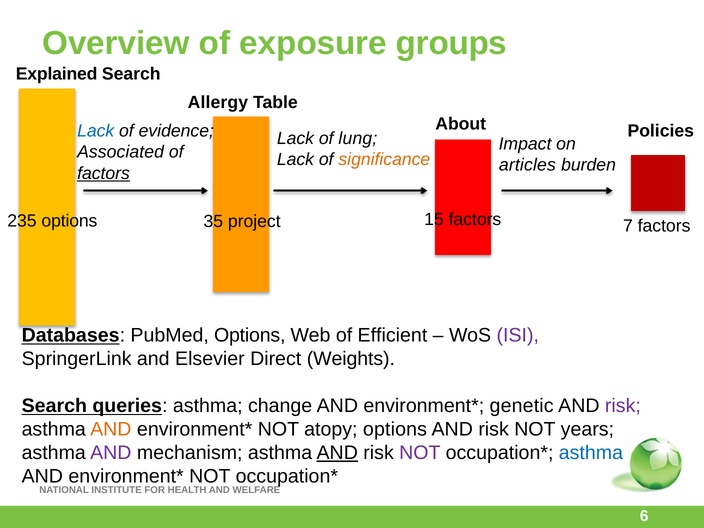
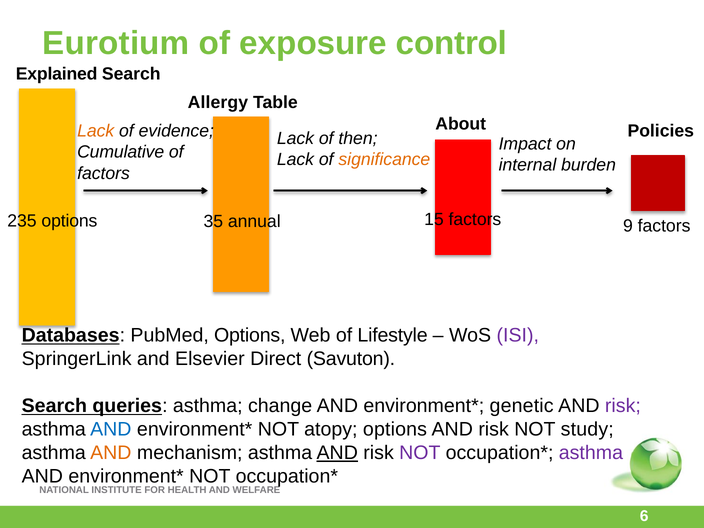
Overview: Overview -> Eurotium (116, 43)
groups: groups -> control (451, 43)
Lack colour: blue -> orange (96, 131)
lung: lung -> then (358, 138)
Associated: Associated -> Cumulative (121, 152)
articles: articles -> internal (527, 165)
factors underline: present -> none (104, 173)
7: 7 -> 9 (628, 226)
project: project -> annual (254, 221)
Efficient: Efficient -> Lifestyle (393, 335)
Weights: Weights -> Savuton (351, 359)
AND colour: orange -> blue (111, 429)
years: years -> study (587, 429)
AND colour: purple -> orange (111, 453)
asthma colour: blue -> purple (591, 453)
